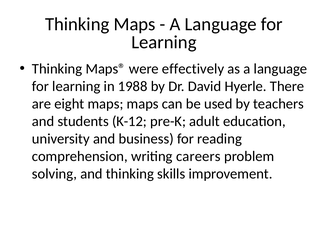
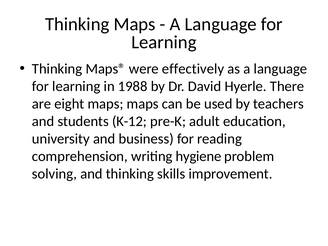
careers: careers -> hygiene (198, 156)
